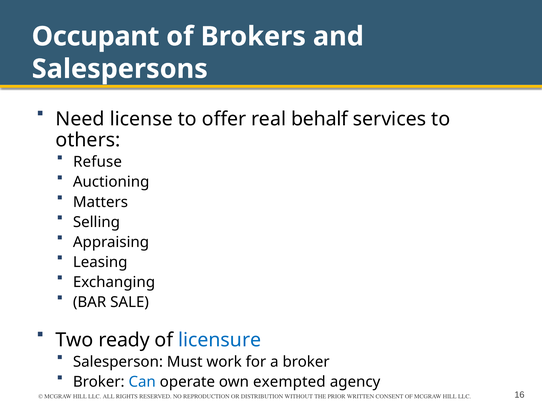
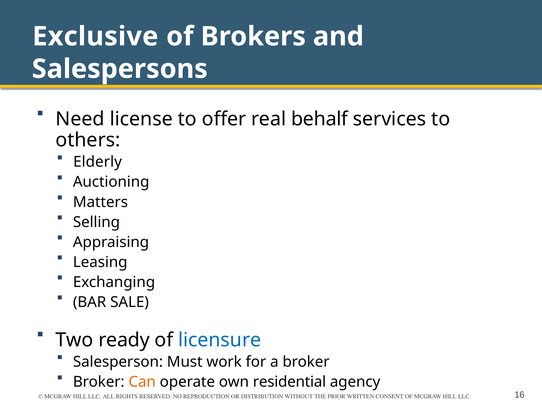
Occupant: Occupant -> Exclusive (95, 37)
Refuse: Refuse -> Elderly (98, 162)
Can colour: blue -> orange (142, 382)
exempted: exempted -> residential (289, 382)
